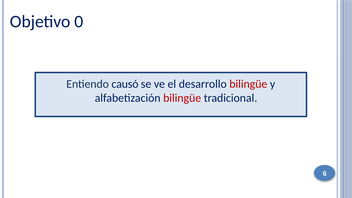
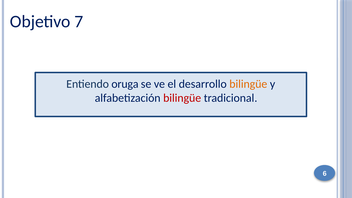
0: 0 -> 7 (79, 22)
causó: causó -> oruga (125, 84)
bilingüe colour: red -> orange (248, 84)
